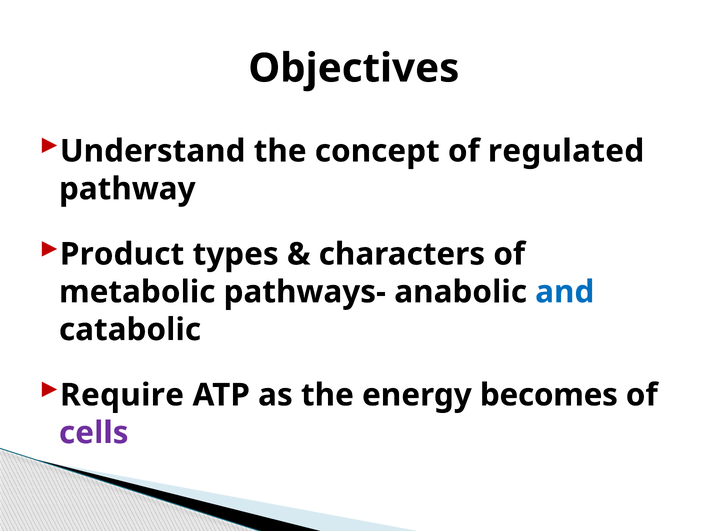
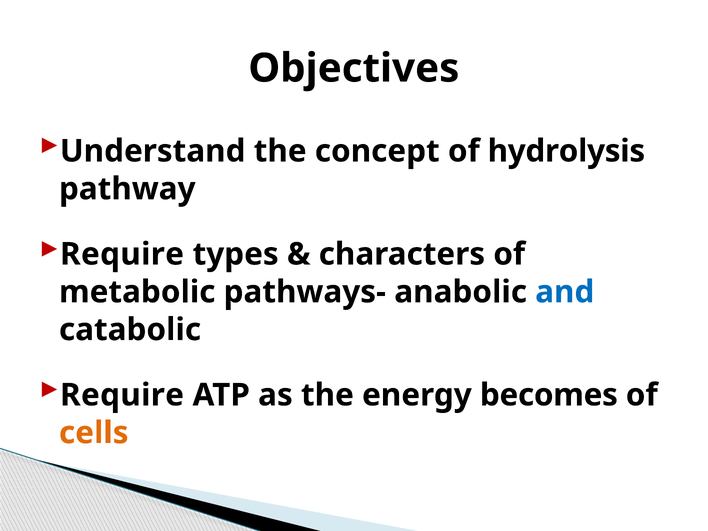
regulated: regulated -> hydrolysis (566, 151)
Product: Product -> Require (122, 254)
cells colour: purple -> orange (94, 433)
